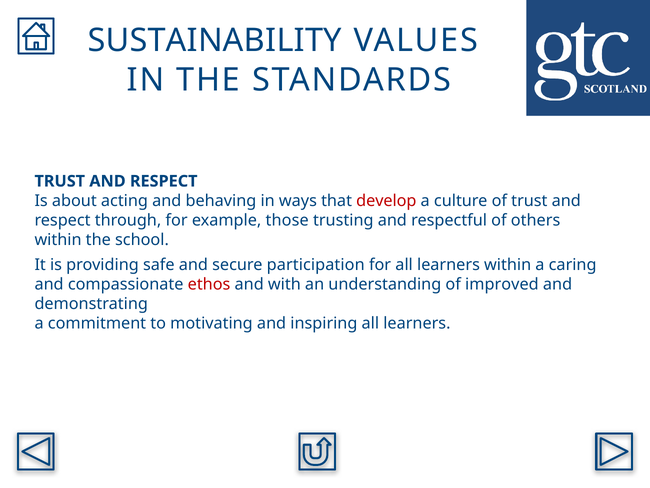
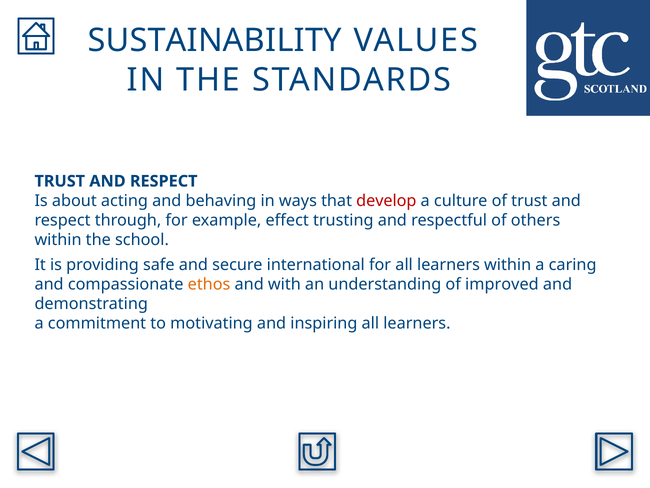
those: those -> effect (287, 220)
participation: participation -> international (316, 264)
ethos colour: red -> orange (209, 284)
